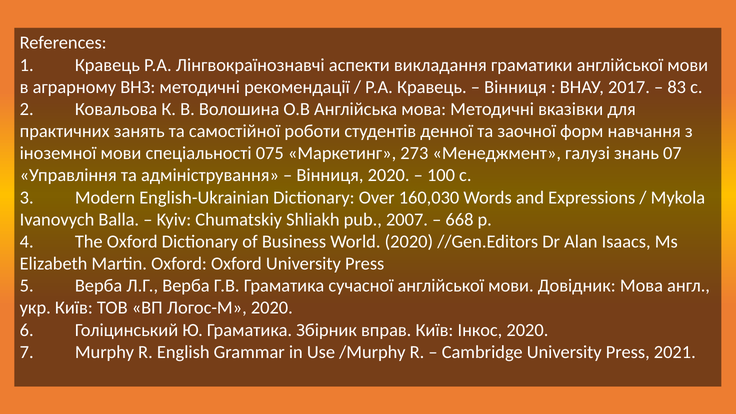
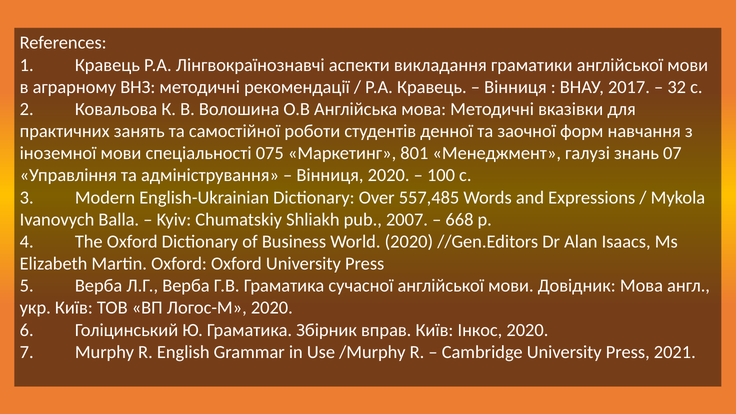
83: 83 -> 32 (677, 87)
273: 273 -> 801 (414, 153)
160,030: 160,030 -> 557,485 (429, 197)
